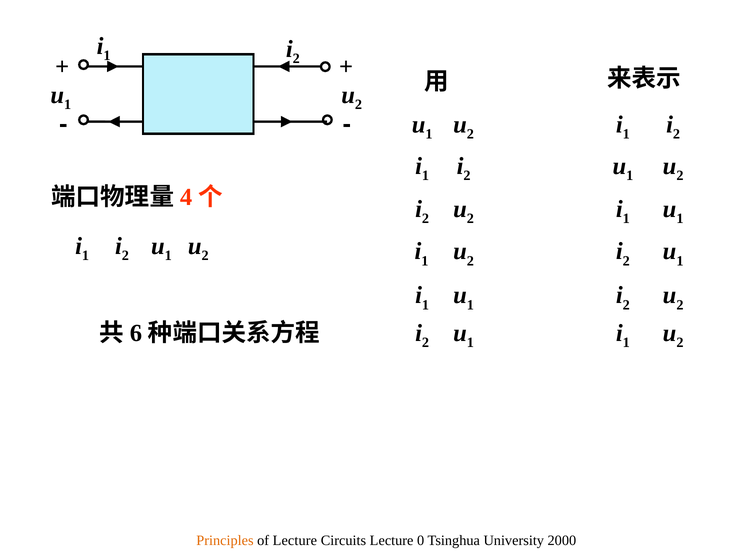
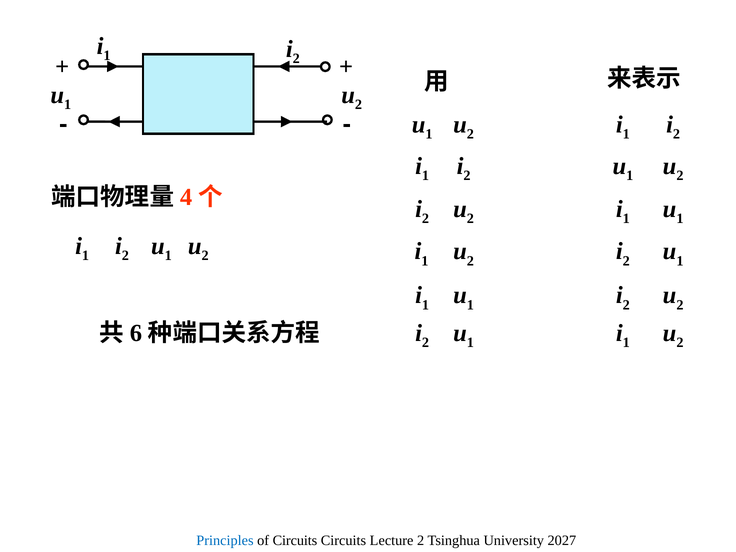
Principles colour: orange -> blue (225, 540)
of Lecture: Lecture -> Circuits (295, 540)
Lecture 0: 0 -> 2 (421, 540)
2000: 2000 -> 2027 (562, 540)
